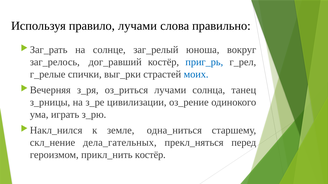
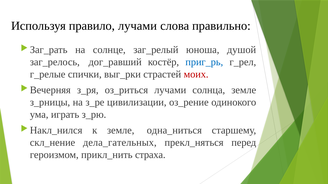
вокруг: вокруг -> душой (242, 50)
моих colour: blue -> red (196, 75)
солнца танец: танец -> земле (244, 90)
прикл_нить костёр: костёр -> страха (150, 155)
